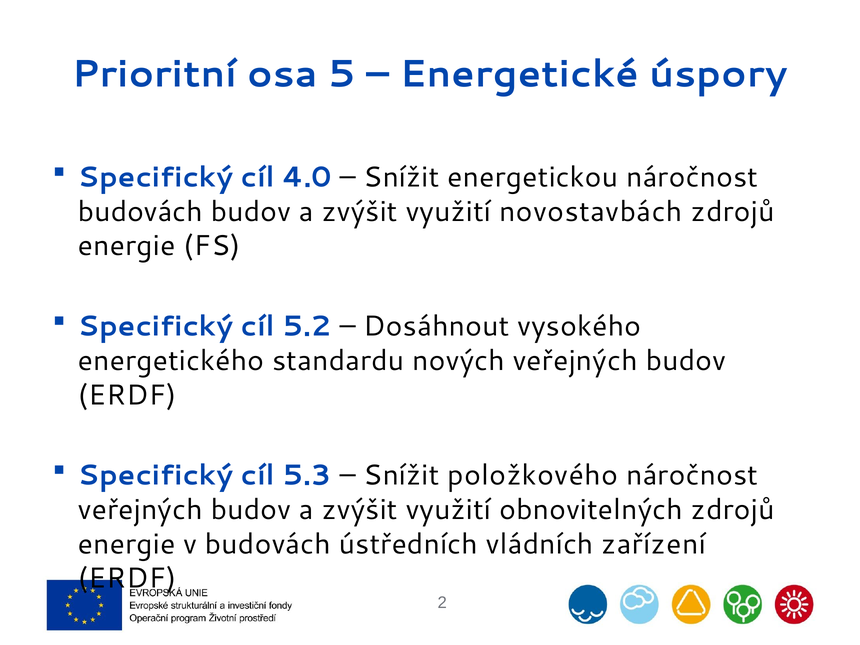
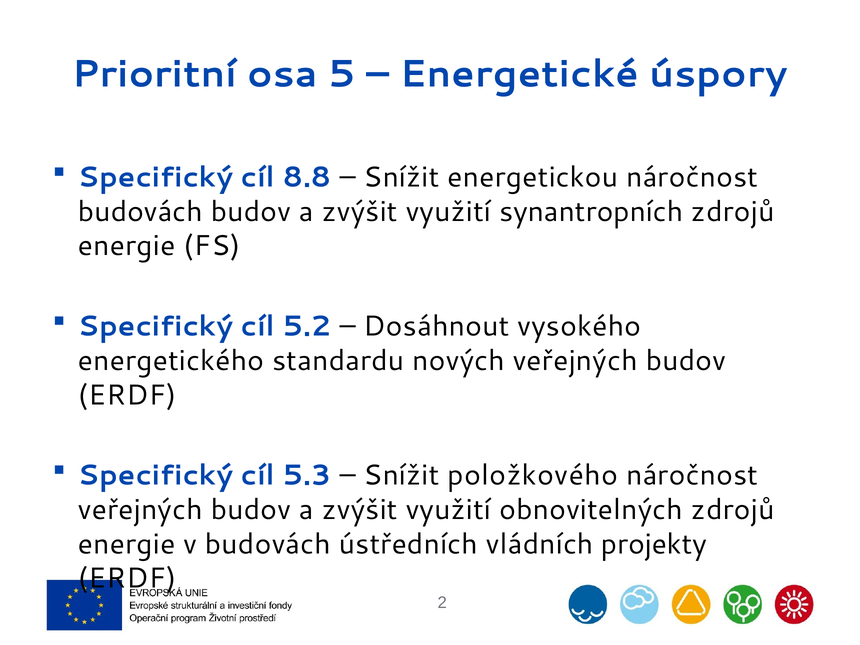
4.0: 4.0 -> 8.8 (307, 177)
novostavbách: novostavbách -> synantropních (591, 212)
zařízení: zařízení -> projekty (654, 544)
